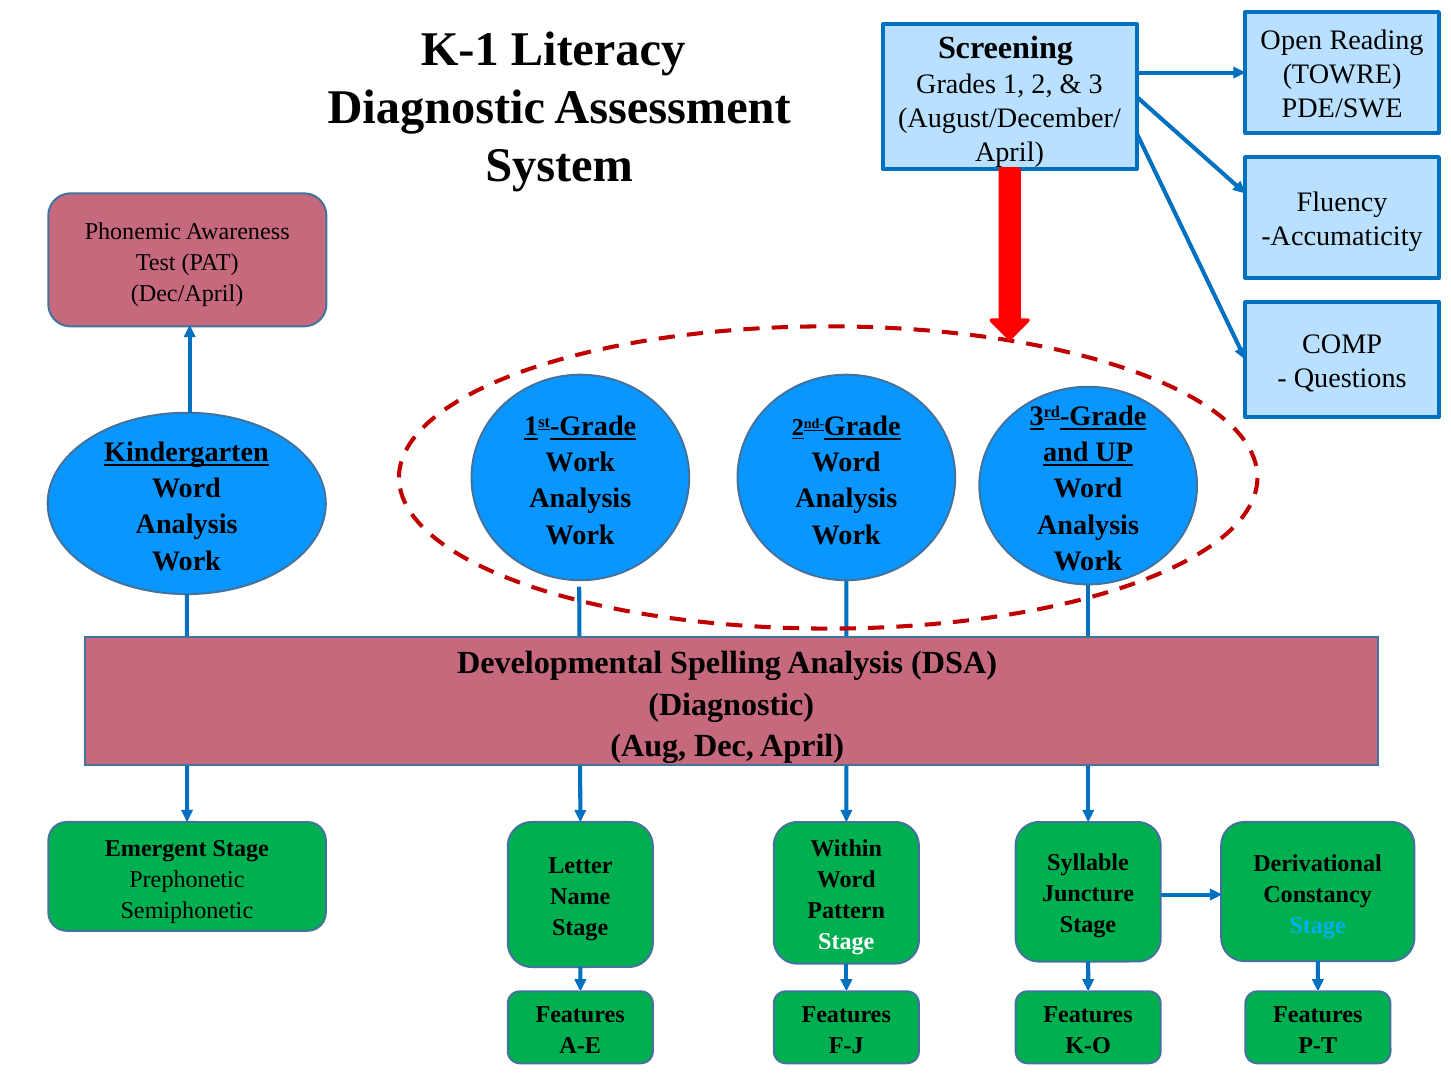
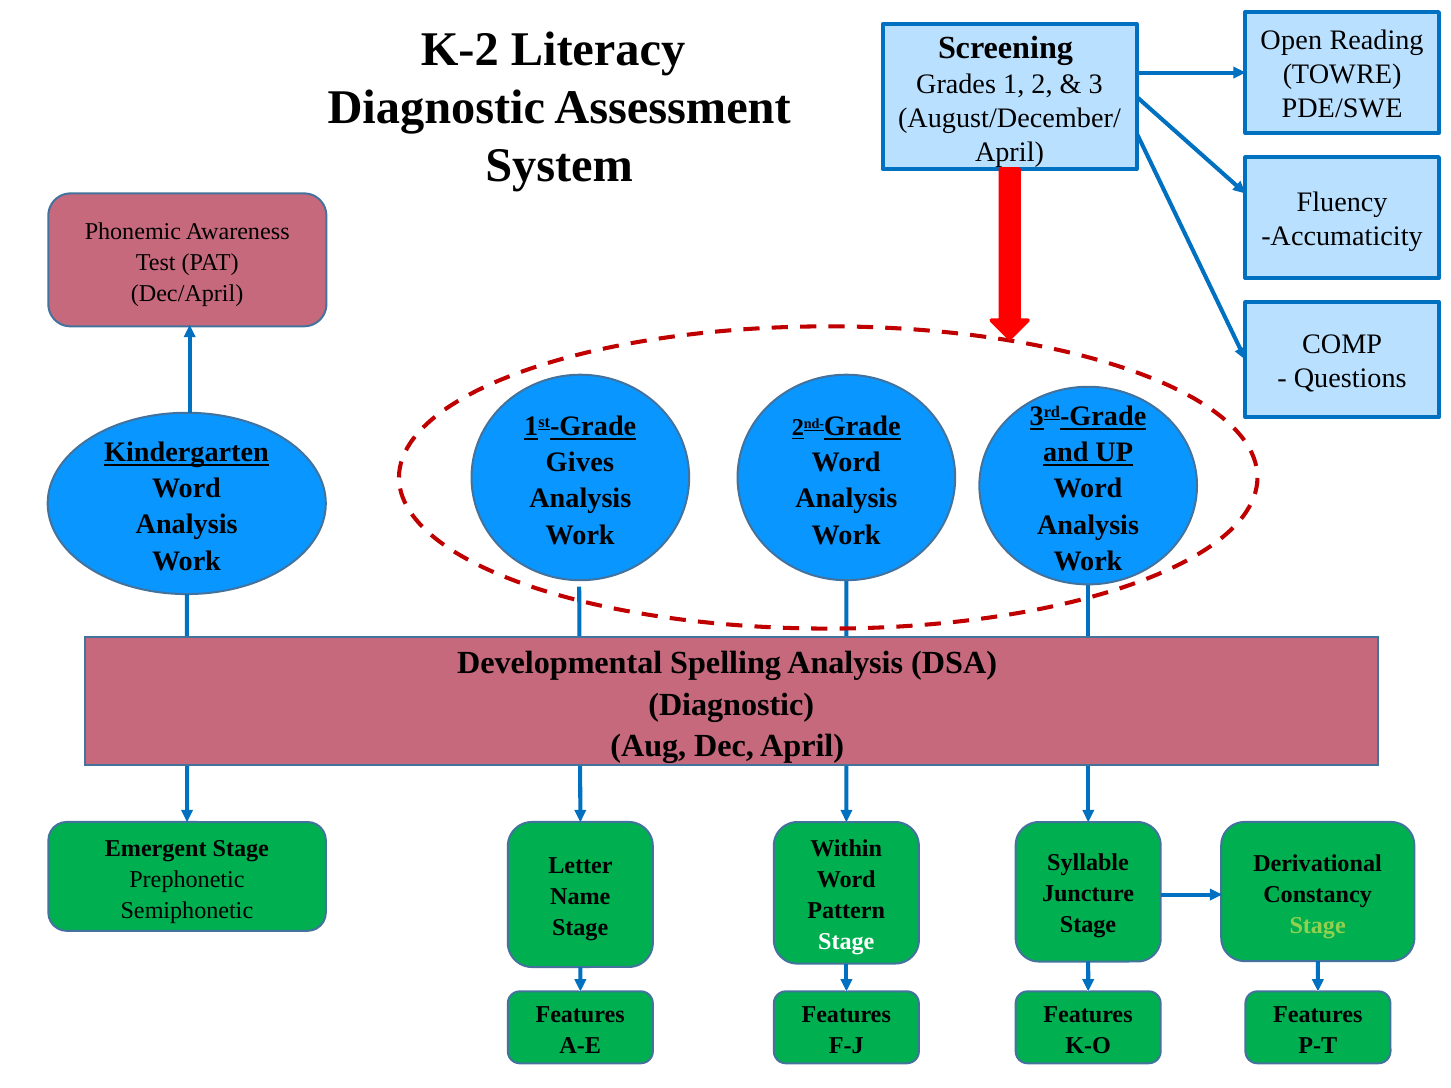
K-1: K-1 -> K-2 (460, 49)
Work: Work -> Gives (580, 463)
Stage colour: light blue -> light green (1318, 925)
